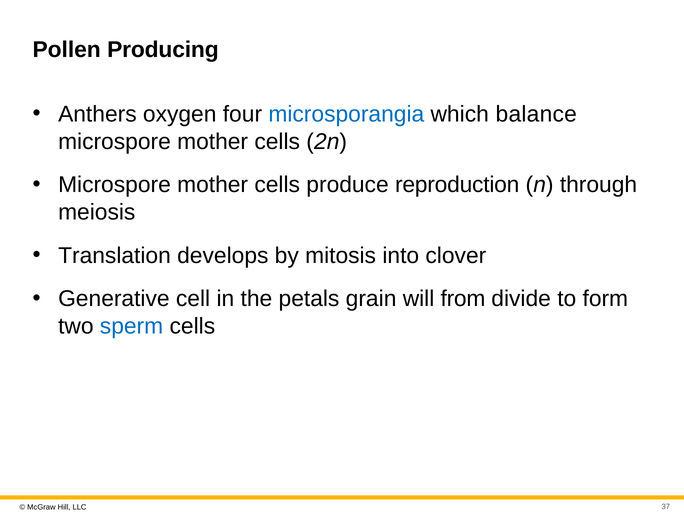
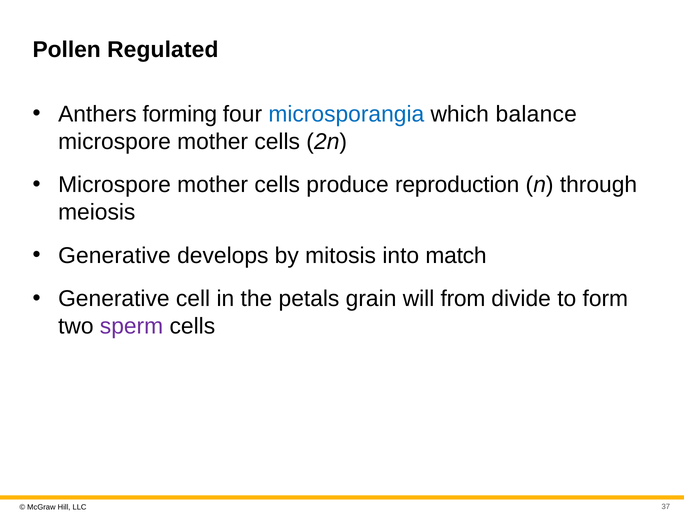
Producing: Producing -> Regulated (163, 50)
oxygen: oxygen -> forming (180, 114)
Translation: Translation -> Generative (114, 256)
clover: clover -> match (456, 256)
sperm colour: blue -> purple (132, 326)
